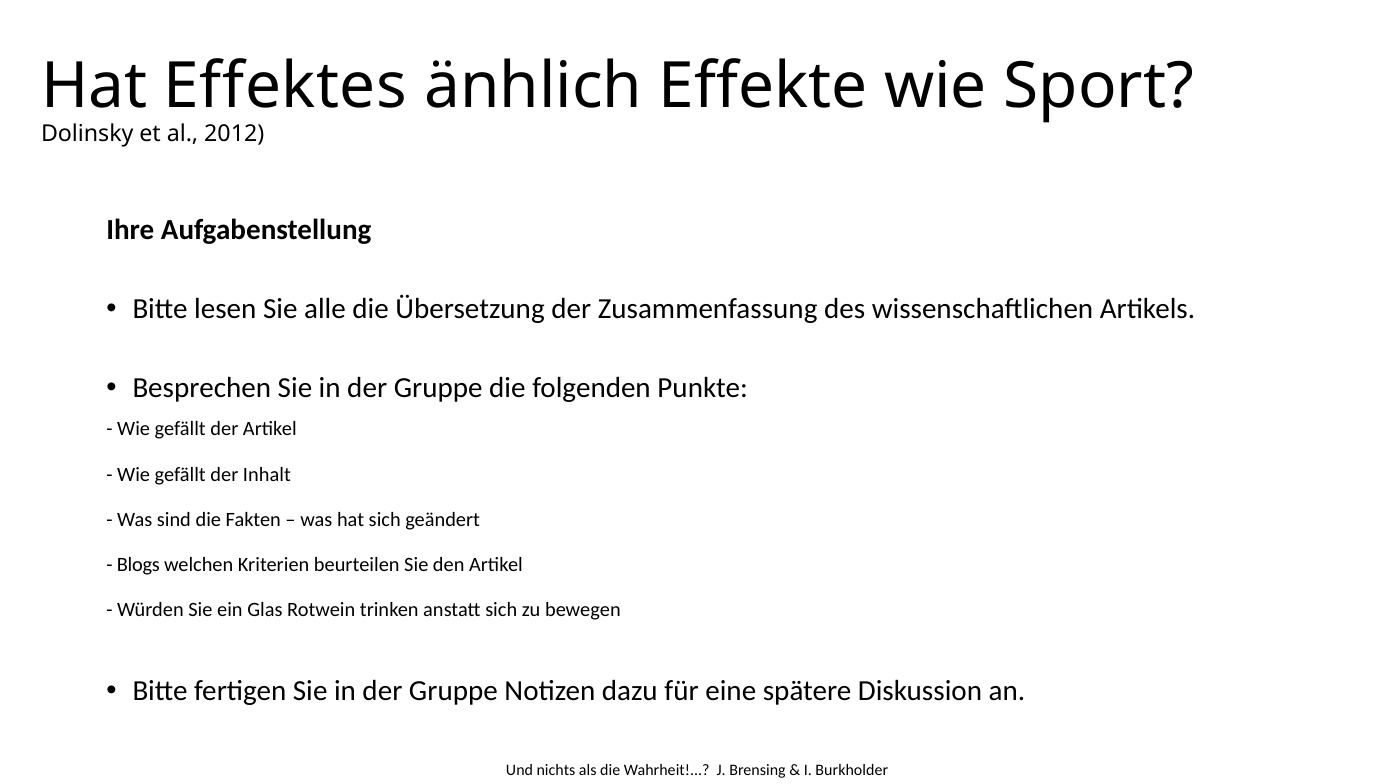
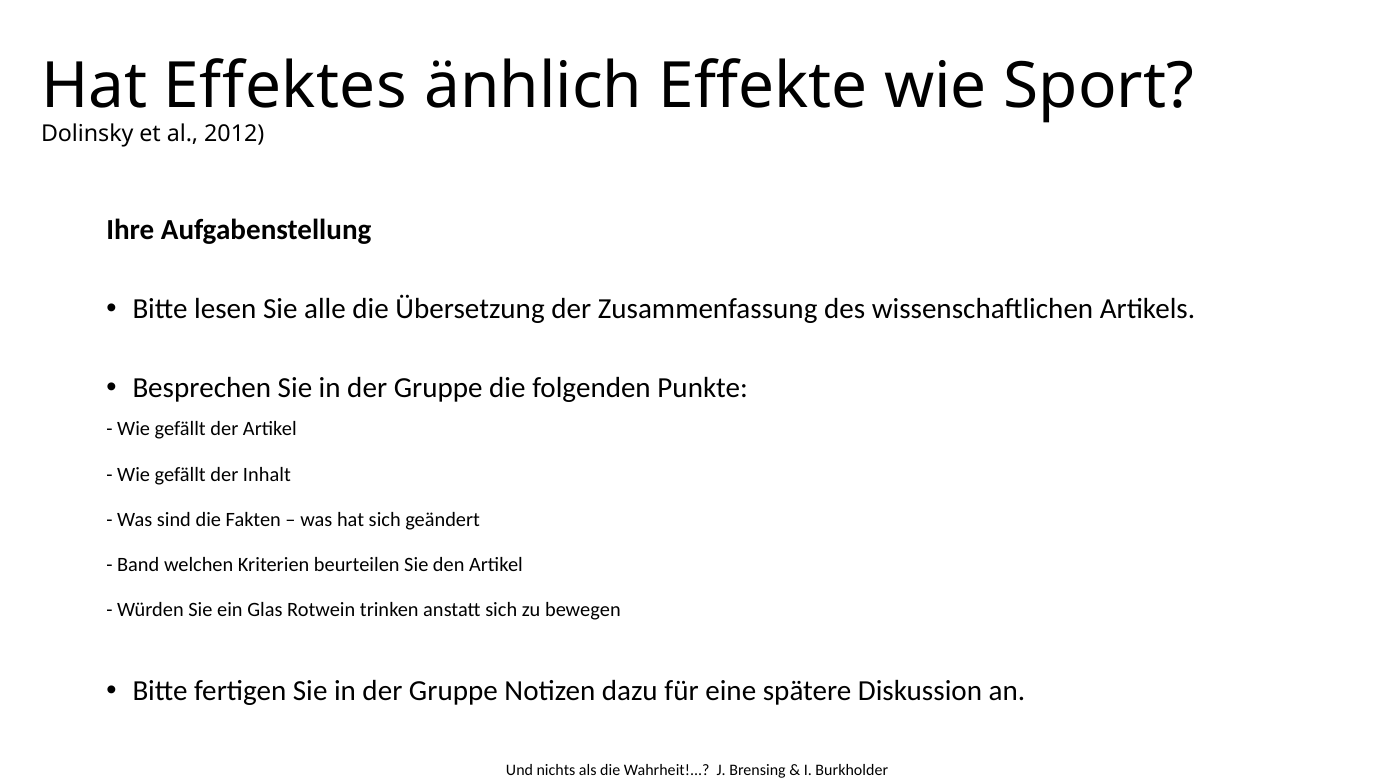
Blogs: Blogs -> Band (138, 565)
